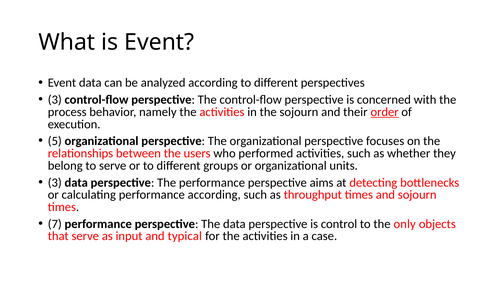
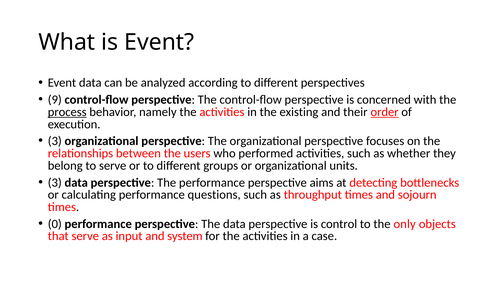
3: 3 -> 9 (55, 100)
process underline: none -> present (67, 112)
the sojourn: sojourn -> existing (299, 112)
5: 5 -> 3 (55, 141)
performance according: according -> questions (214, 195)
7: 7 -> 0 (55, 224)
typical: typical -> system (185, 236)
